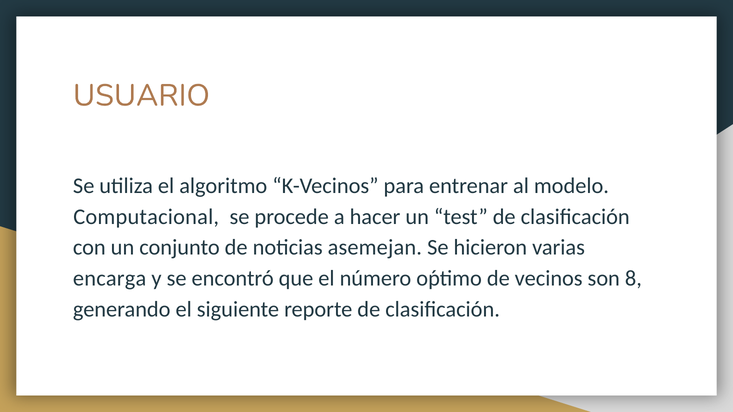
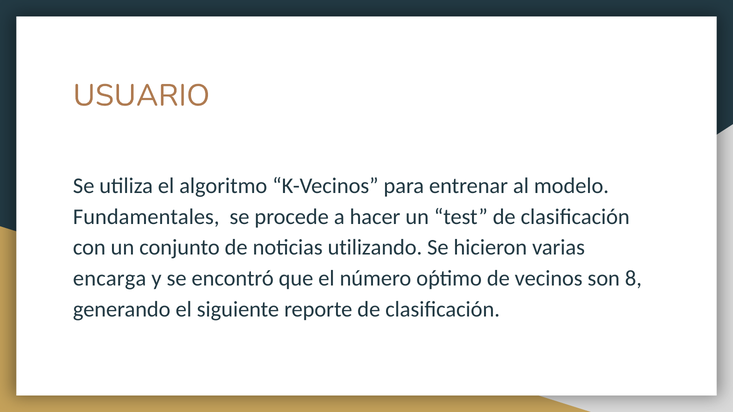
Computacional: Computacional -> Fundamentales (146, 217)
asemejan: asemejan -> utilizando (375, 248)
